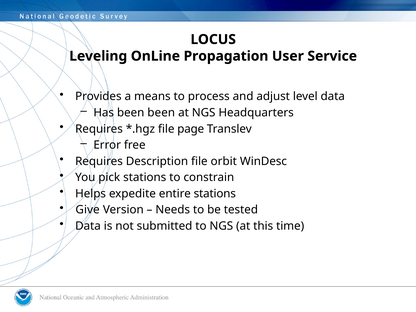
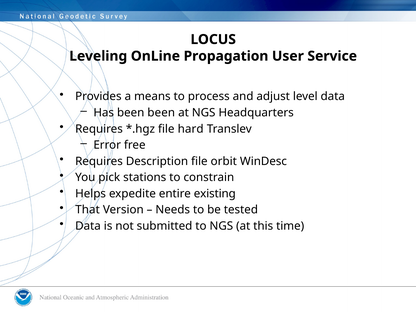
page: page -> hard (191, 129)
entire stations: stations -> existing (215, 194)
Give: Give -> That (88, 210)
